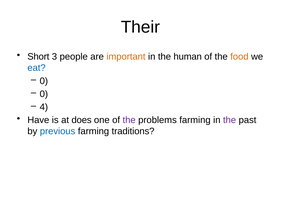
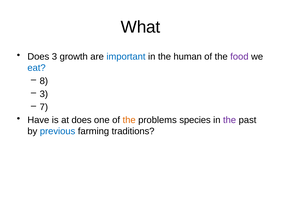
Their: Their -> What (141, 27)
Short: Short -> Does (38, 57)
people: people -> growth (74, 57)
important colour: orange -> blue (126, 57)
food colour: orange -> purple (239, 57)
0: 0 -> 8 (44, 81)
0: 0 -> 3 (44, 94)
4: 4 -> 7 (44, 107)
the colour: purple -> orange (129, 121)
problems farming: farming -> species (195, 121)
